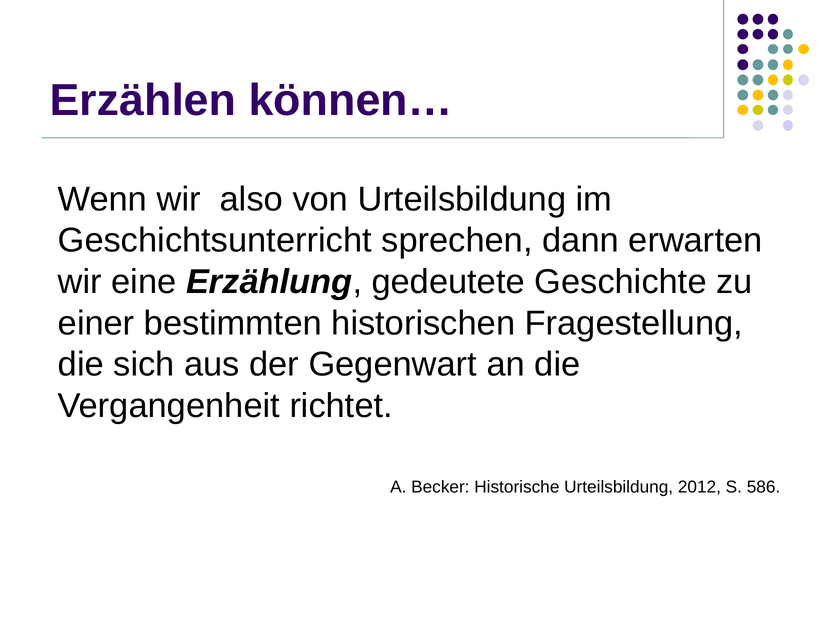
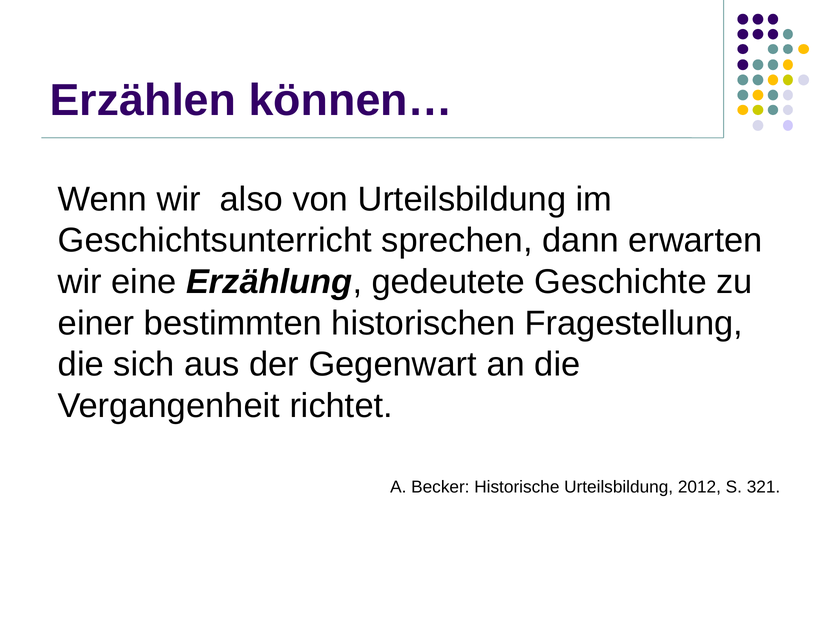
586: 586 -> 321 (764, 487)
